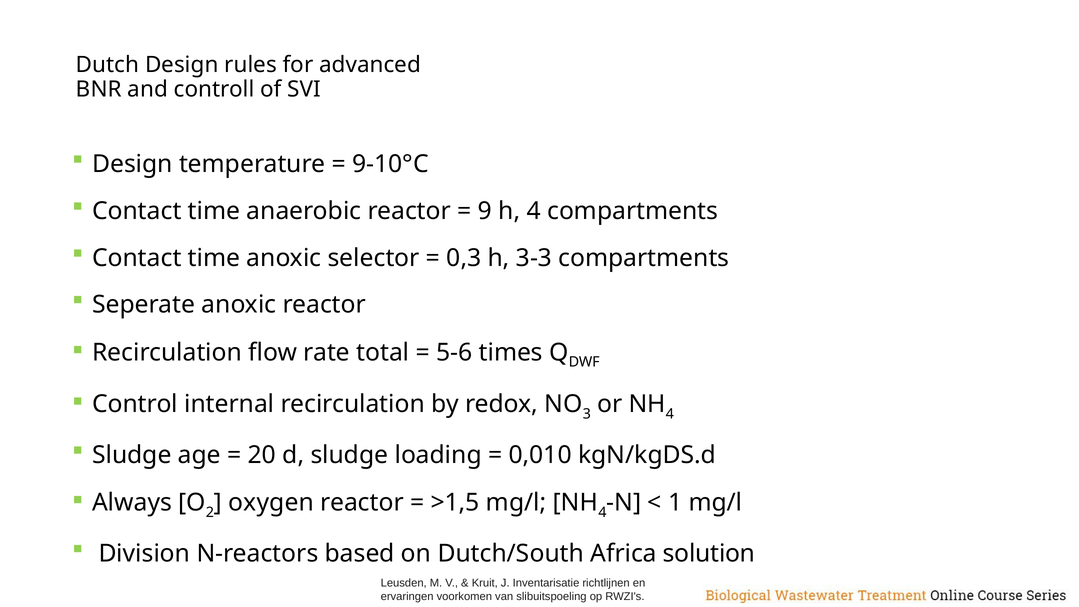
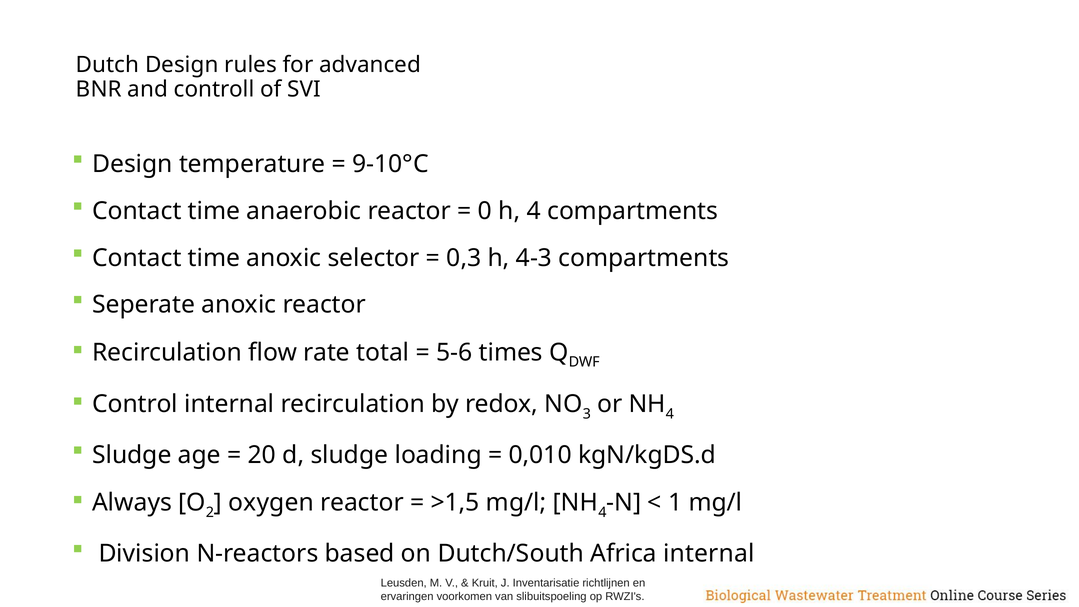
9: 9 -> 0 (485, 211)
3-3: 3-3 -> 4-3 (534, 258)
Africa solution: solution -> internal (709, 554)
